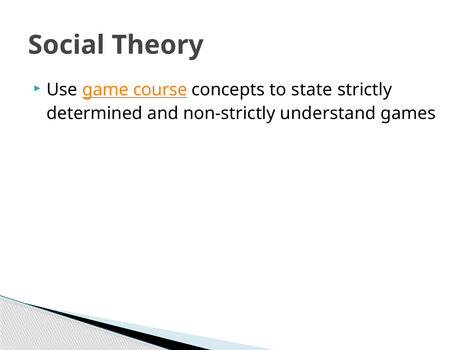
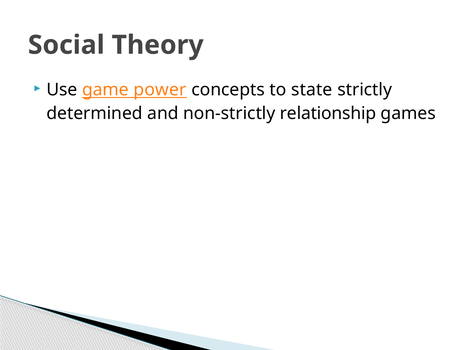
course: course -> power (160, 90)
understand: understand -> relationship (328, 113)
